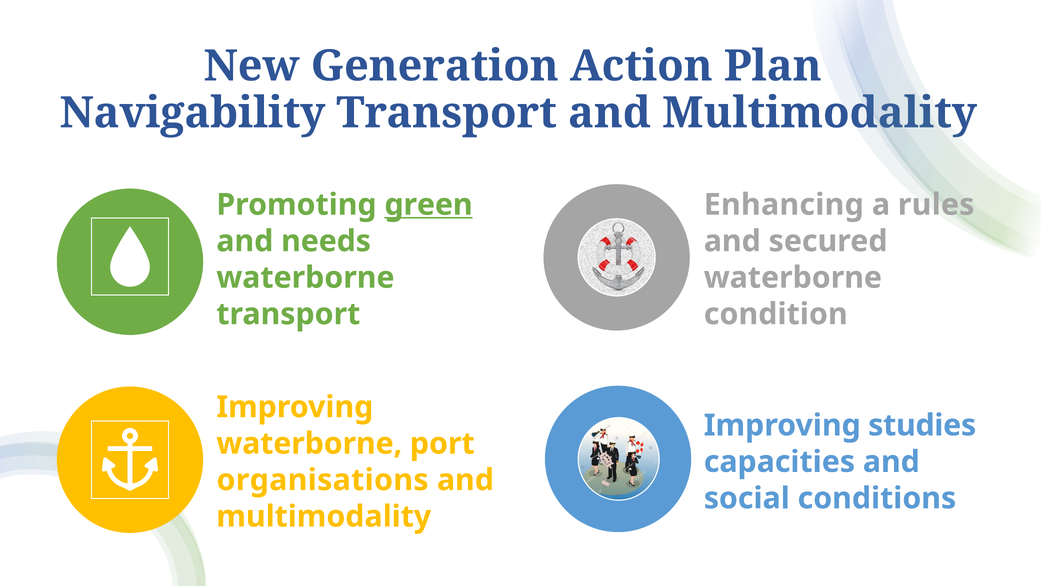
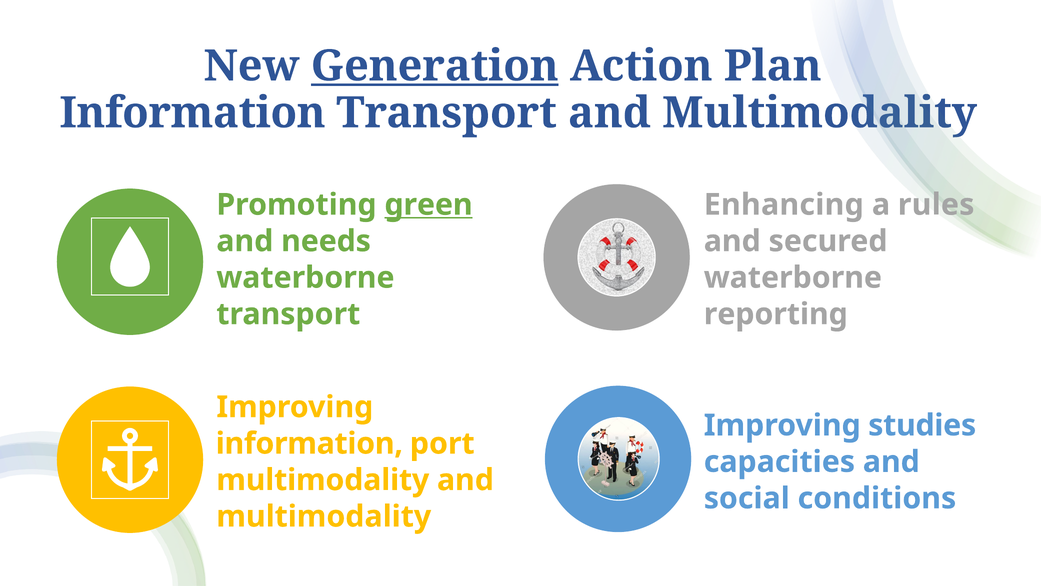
Generation underline: none -> present (435, 66)
Navigability: Navigability -> Information (193, 113)
condition: condition -> reporting (776, 314)
waterborne: waterborne -> information (309, 443)
organisations: organisations -> multimodality (323, 480)
